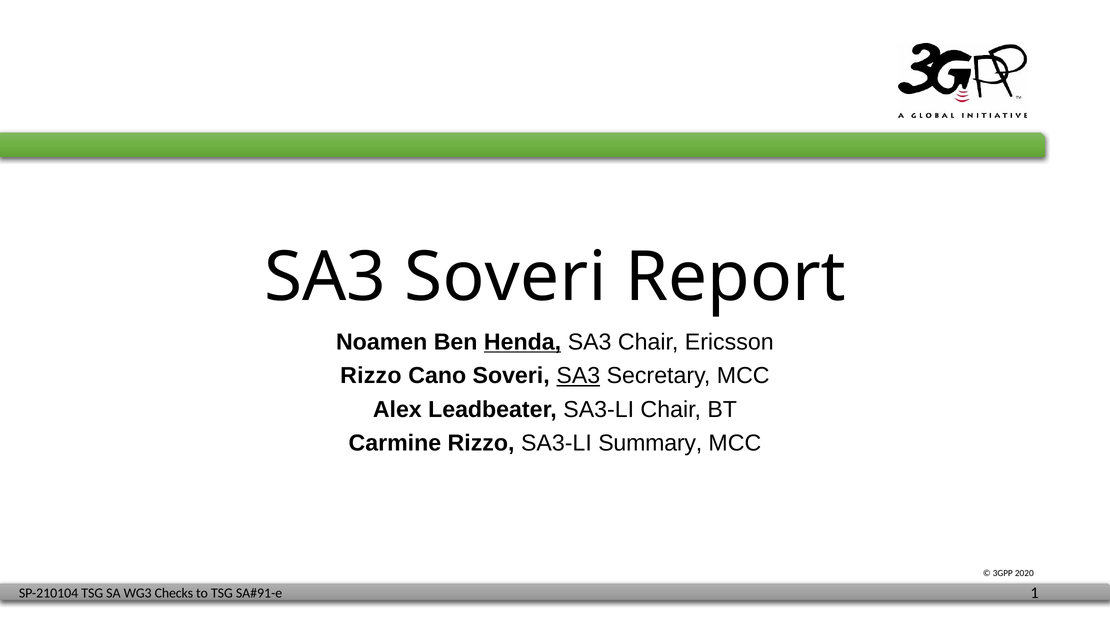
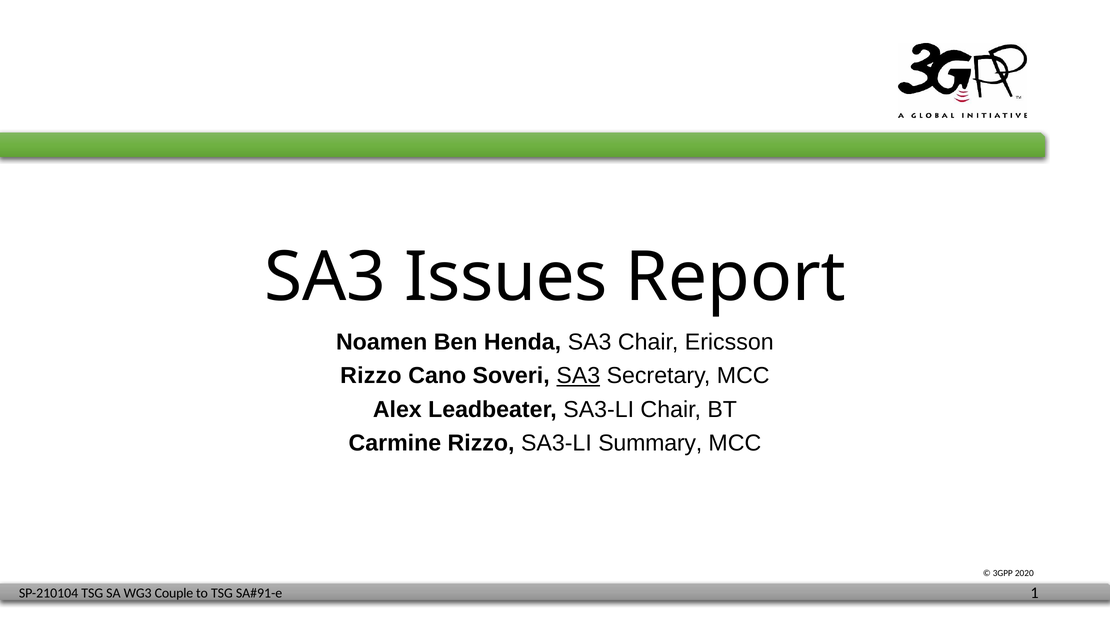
SA3 Soveri: Soveri -> Issues (506, 277)
Henda underline: present -> none (523, 342)
Checks: Checks -> Couple (174, 594)
